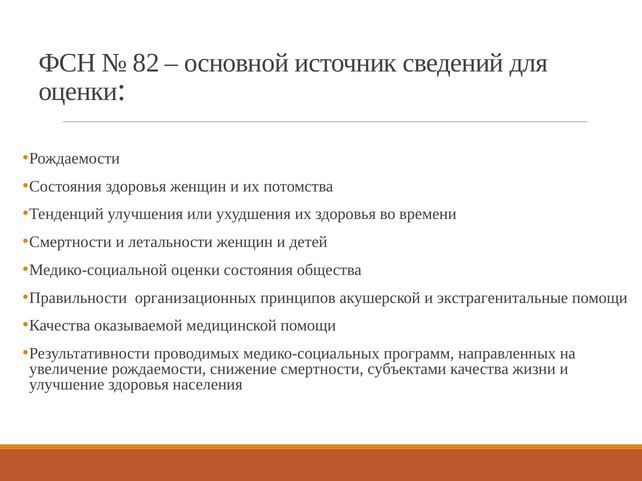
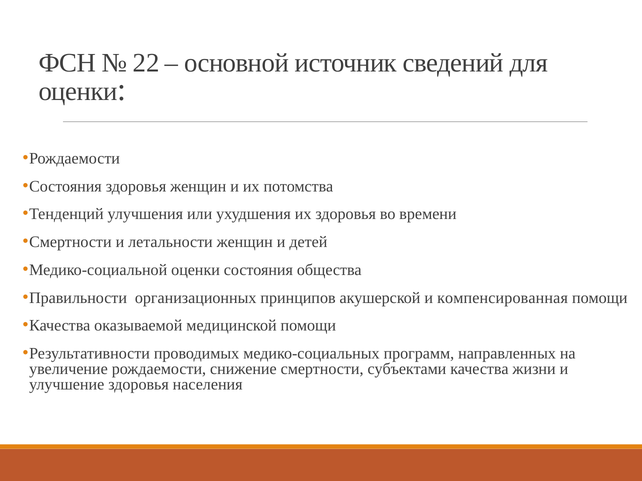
82: 82 -> 22 (146, 63)
экстрагенитальные: экстрагенитальные -> компенсированная (503, 298)
